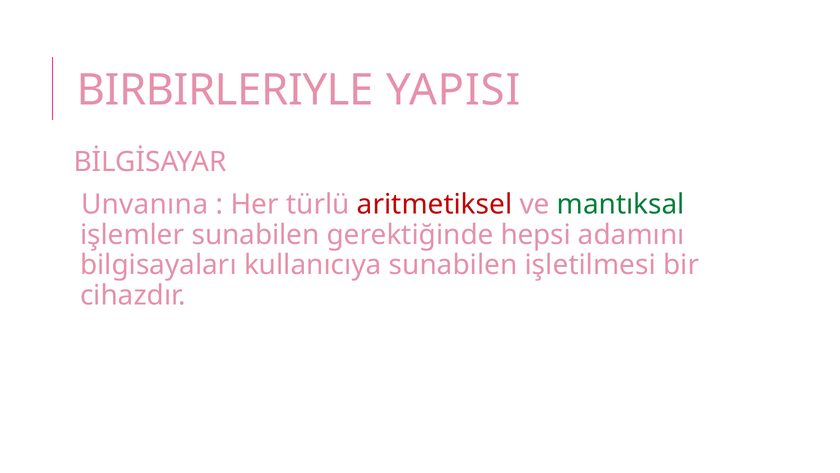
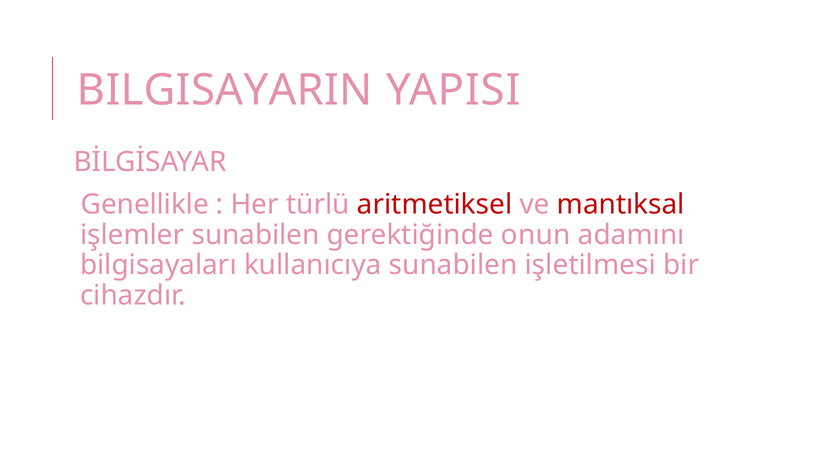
BIRBIRLERIYLE: BIRBIRLERIYLE -> BILGISAYARIN (225, 90)
Unvanına: Unvanına -> Genellikle (145, 204)
mantıksal colour: green -> red (621, 204)
hepsi: hepsi -> onun (536, 235)
